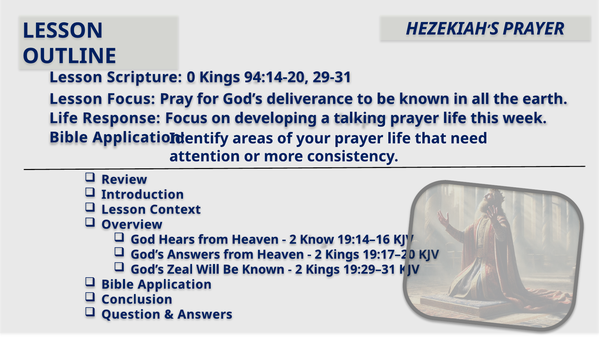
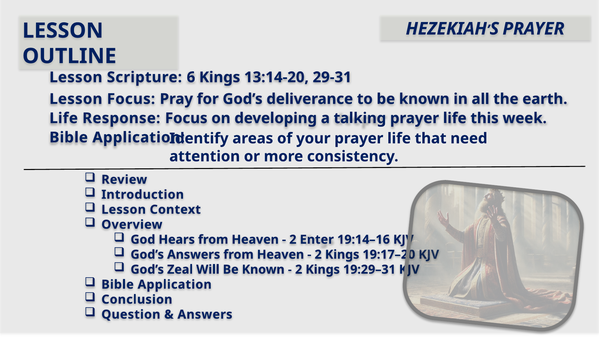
0: 0 -> 6 (191, 77)
94:14-20: 94:14-20 -> 13:14-20 (276, 77)
Know: Know -> Enter (317, 240)
